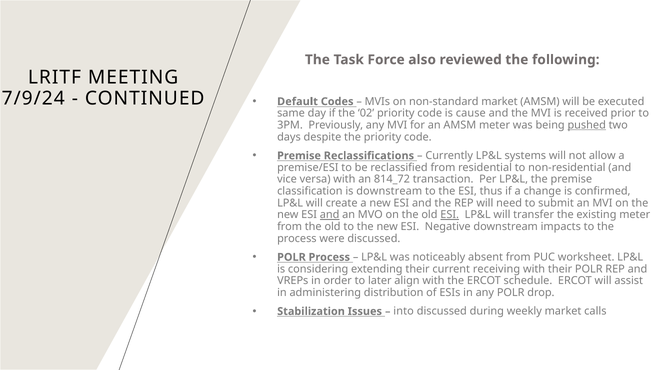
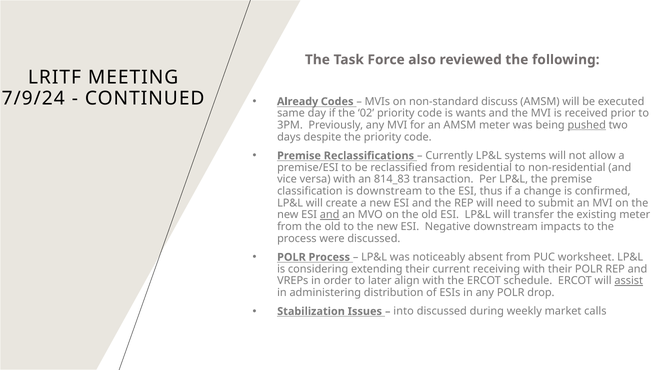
Default: Default -> Already (298, 101)
non-standard market: market -> discuss (499, 101)
cause: cause -> wants (471, 113)
814_72: 814_72 -> 814_83 (392, 179)
ESI underline: present -> none (450, 215)
assist underline: none -> present (629, 281)
